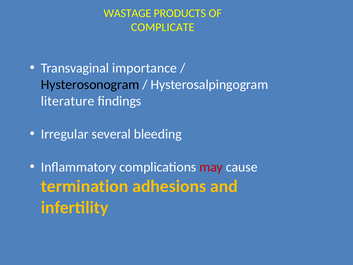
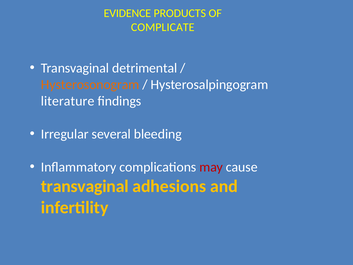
WASTAGE: WASTAGE -> EVIDENCE (127, 13)
importance: importance -> detrimental (145, 68)
Hysterosonogram colour: black -> orange (90, 85)
termination: termination -> transvaginal (85, 186)
